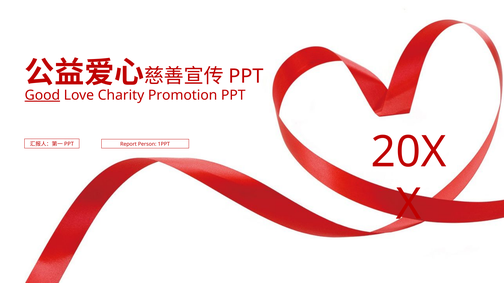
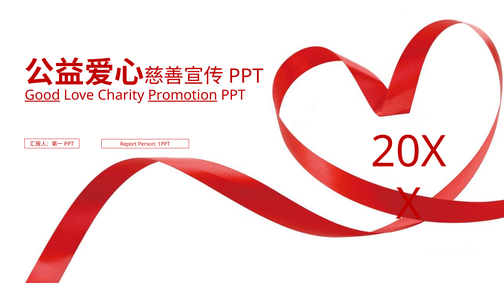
Promotion underline: none -> present (183, 95)
